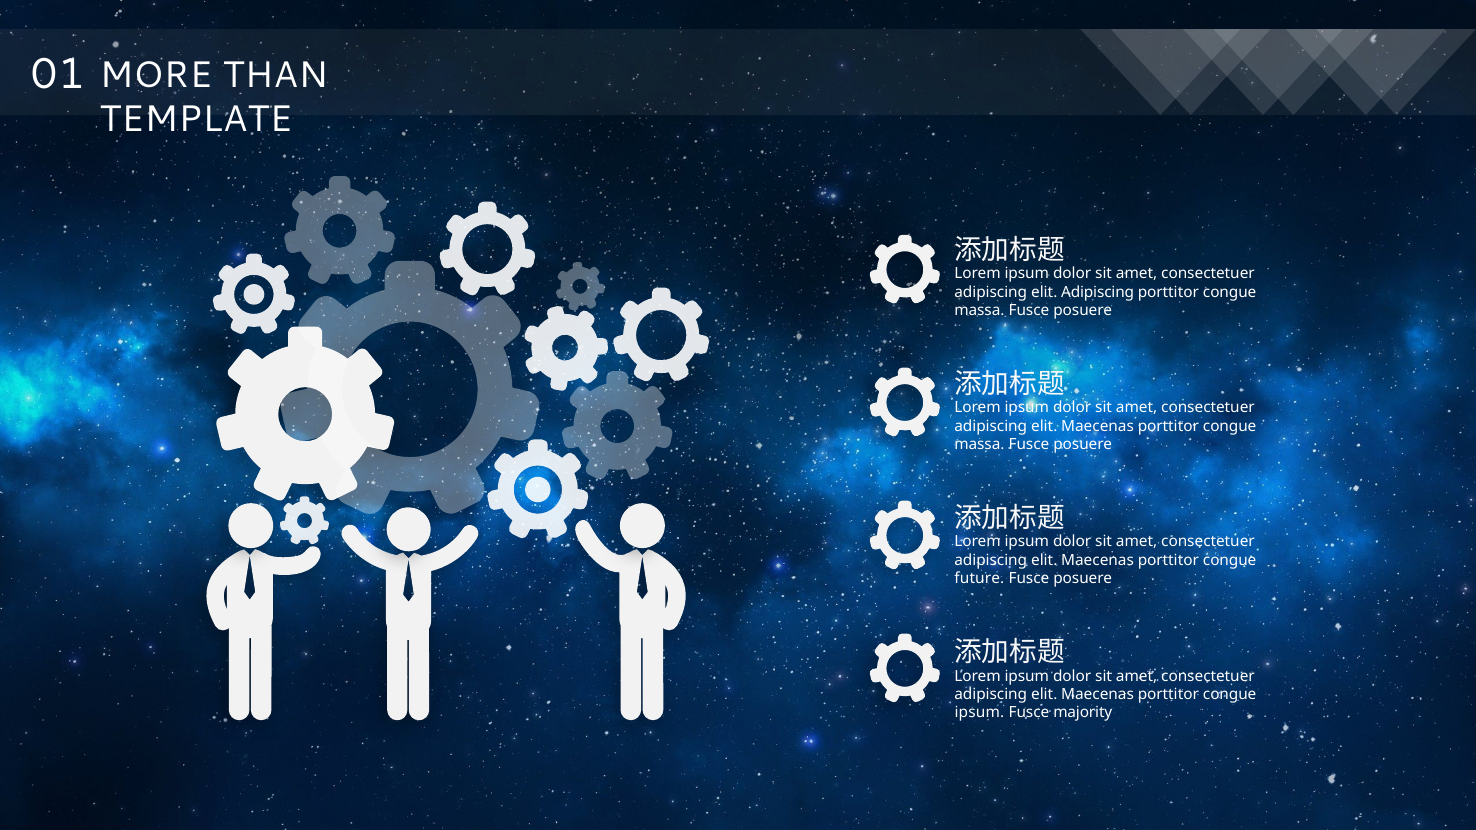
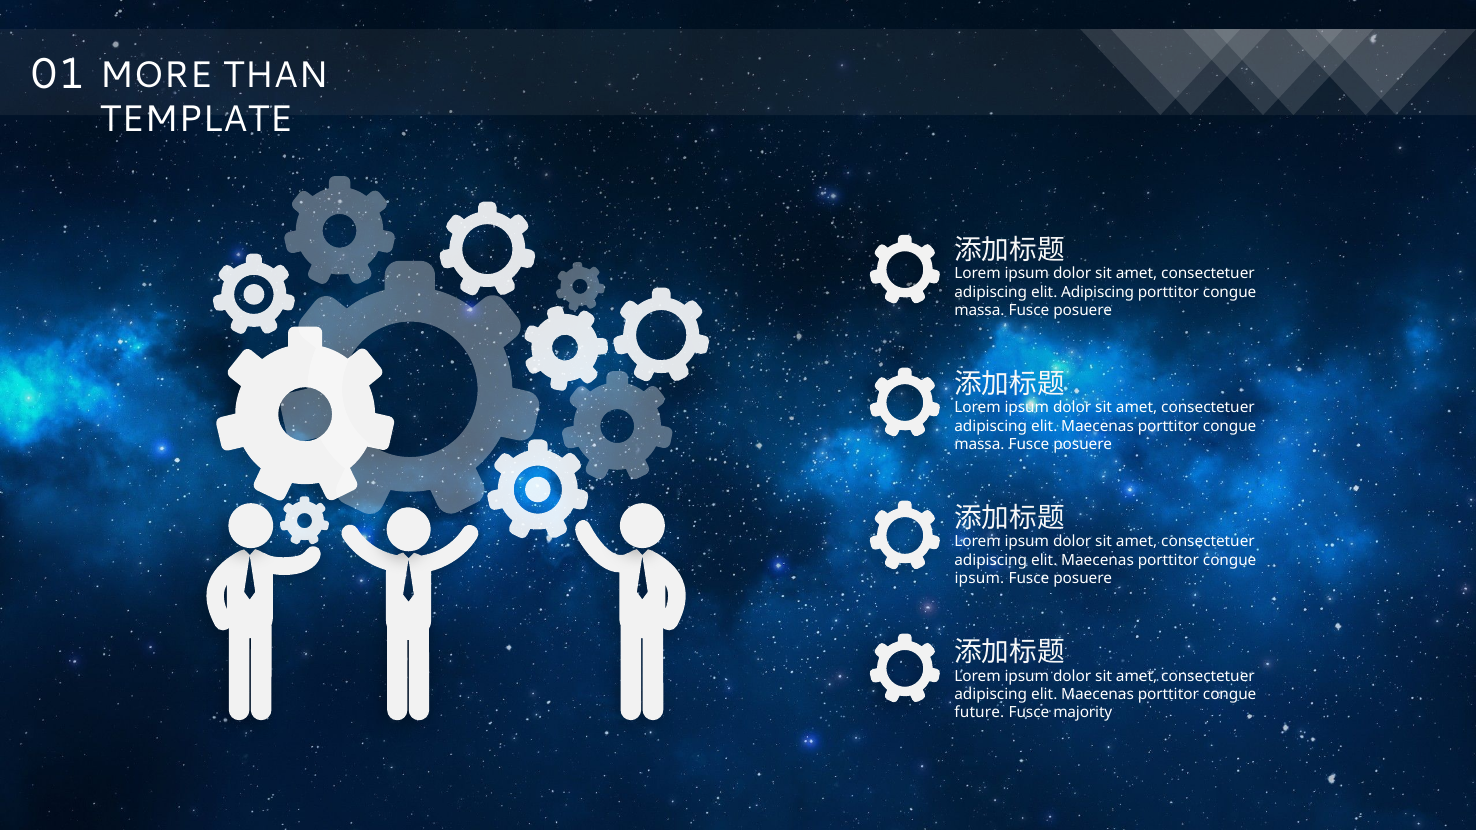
future: future -> ipsum (979, 579)
ipsum: ipsum -> future (979, 713)
